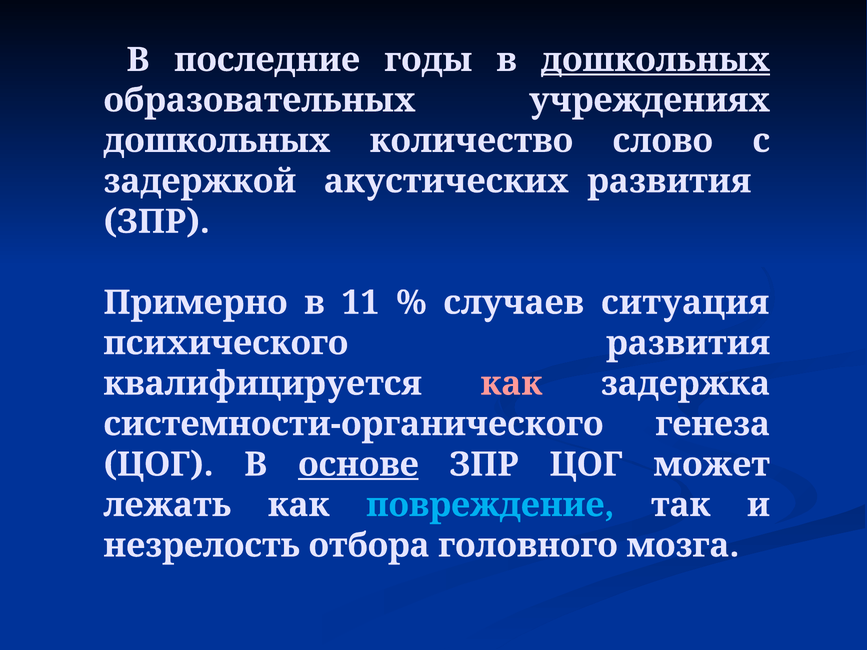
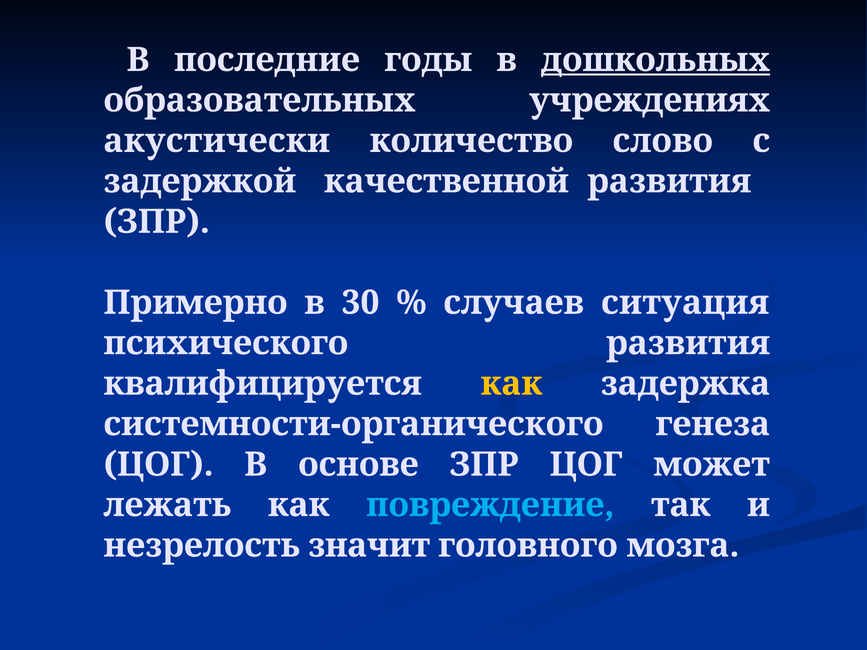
дошкольных: дошкольных -> акустически (217, 141)
акустических: акустических -> качественной (446, 181)
11: 11 -> 30 (360, 303)
как colour: pink -> yellow (511, 384)
основе underline: present -> none (358, 465)
отбора: отбора -> значит (369, 546)
